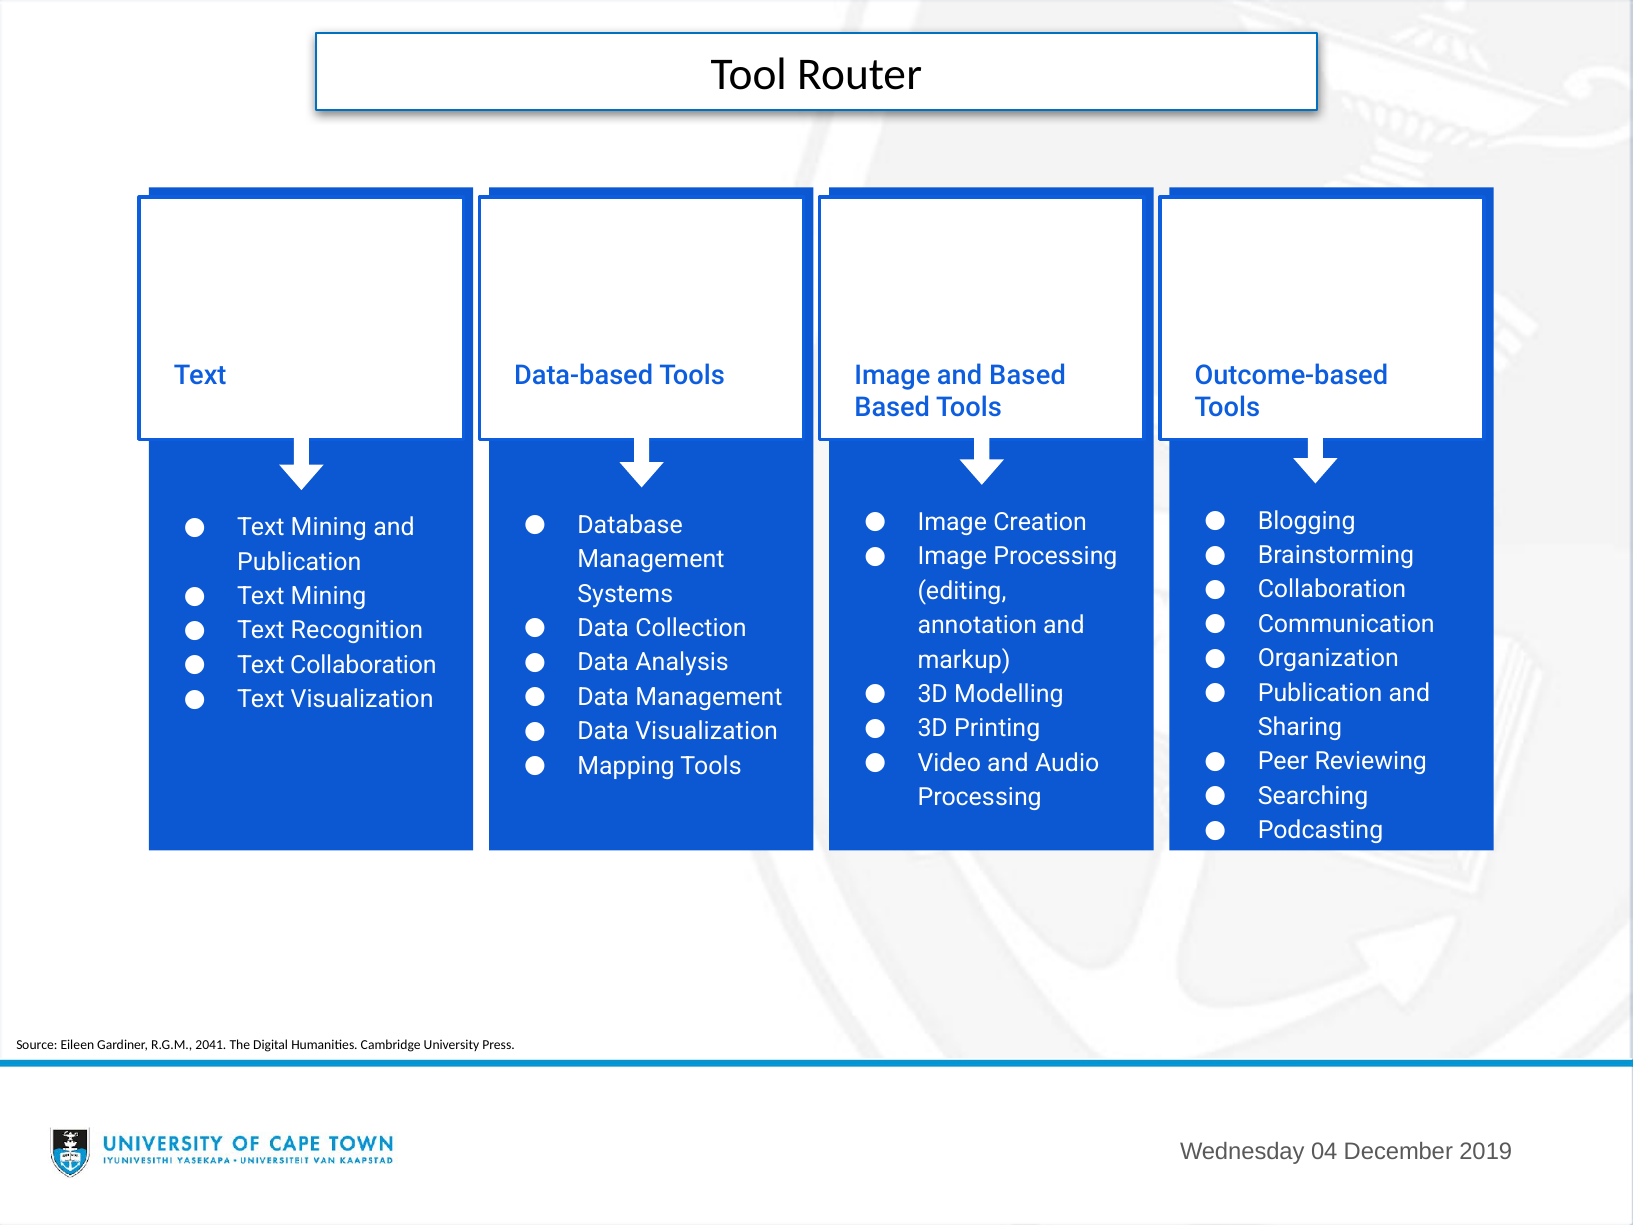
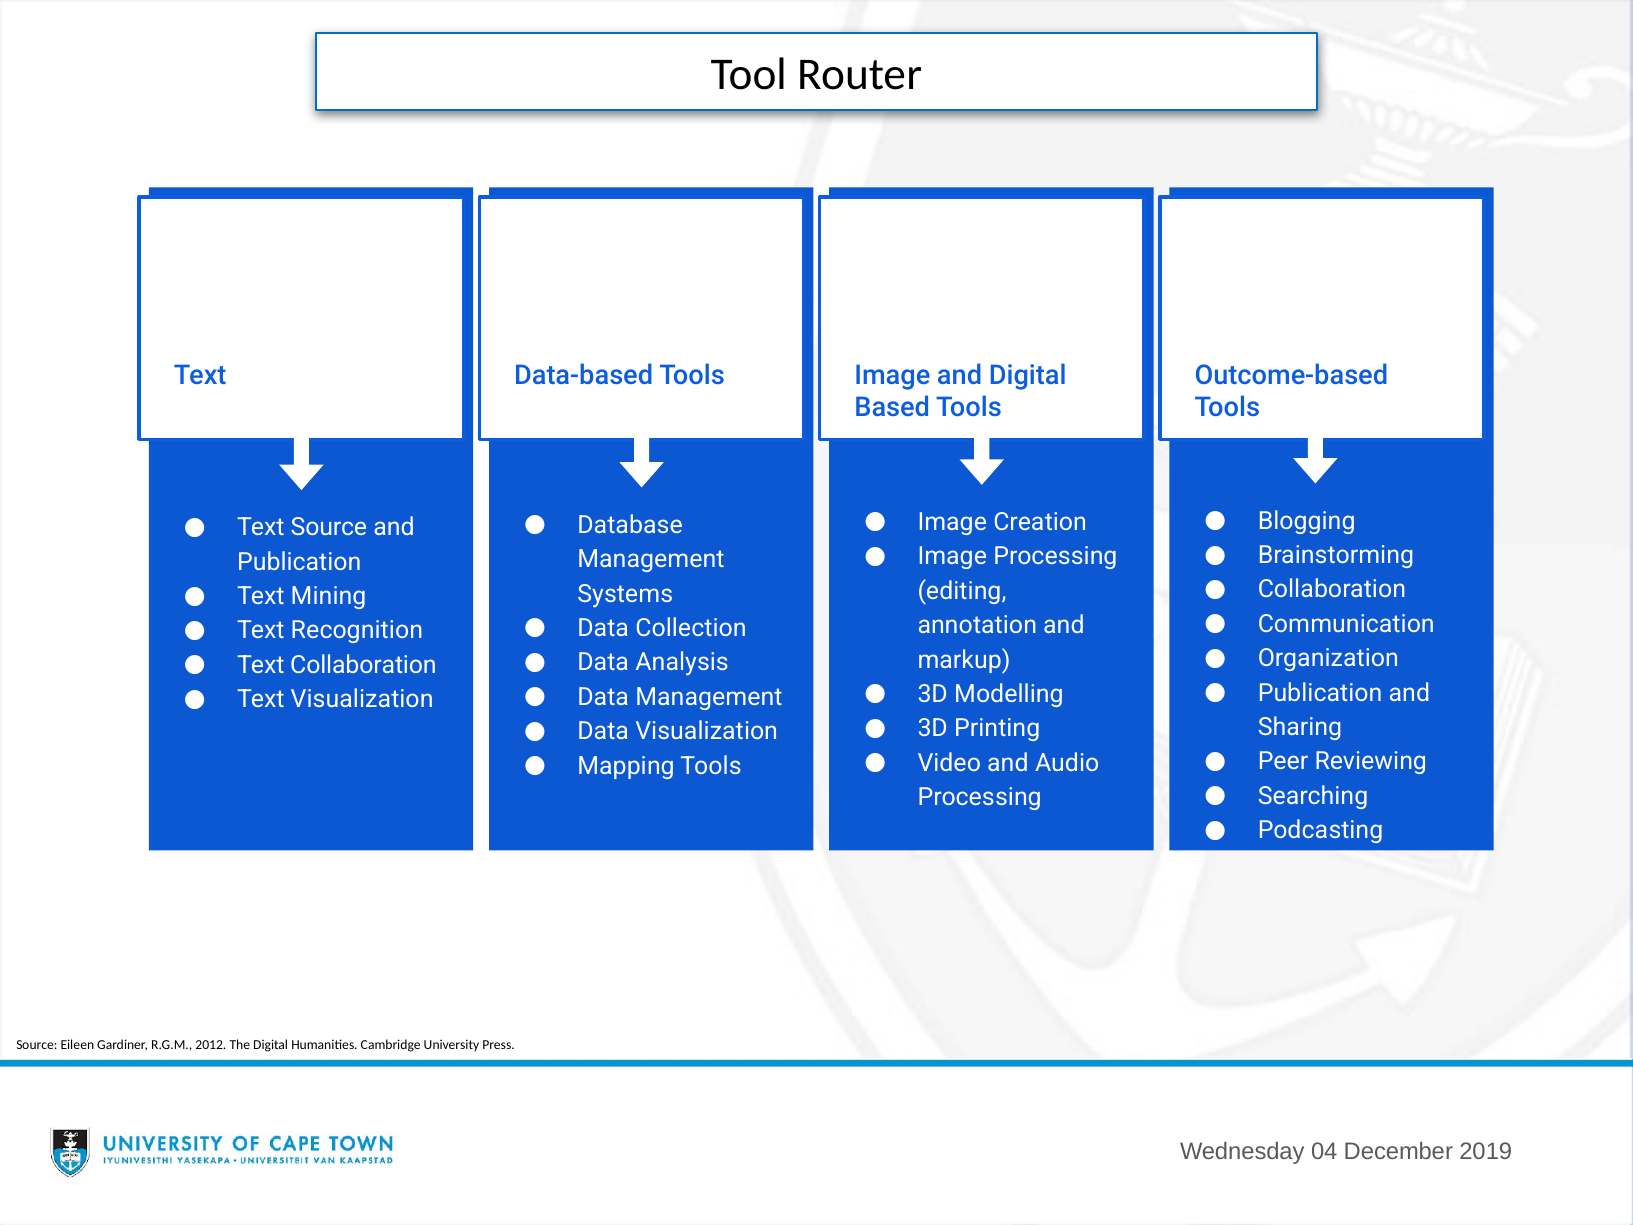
and Based: Based -> Digital (1028, 375)
Mining: Mining -> Source (329, 527)
2041: 2041 -> 2012 (211, 1045)
